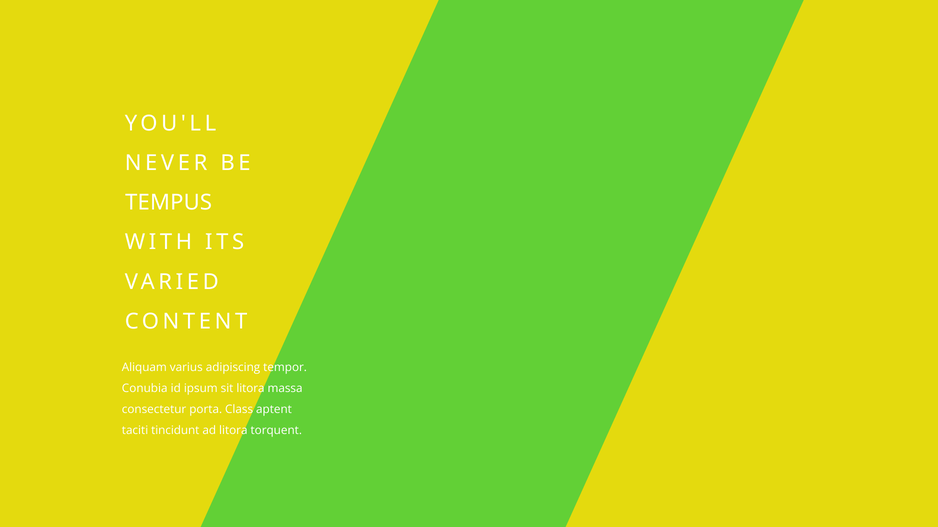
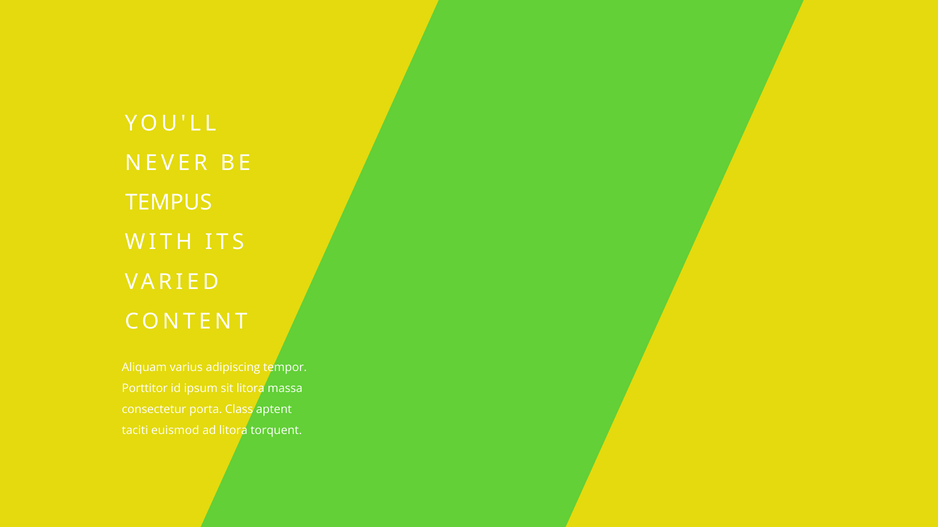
Conubia: Conubia -> Porttitor (145, 389)
tincidunt: tincidunt -> euismod (175, 431)
